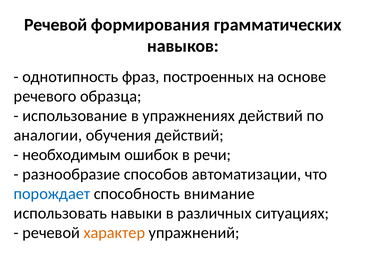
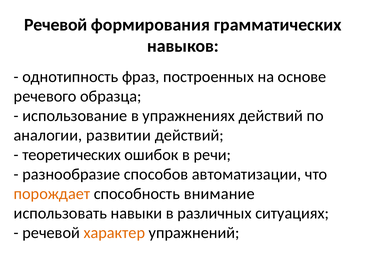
обучения: обучения -> развитии (118, 135)
необходимым: необходимым -> теоретических (72, 155)
порождает colour: blue -> orange (52, 194)
